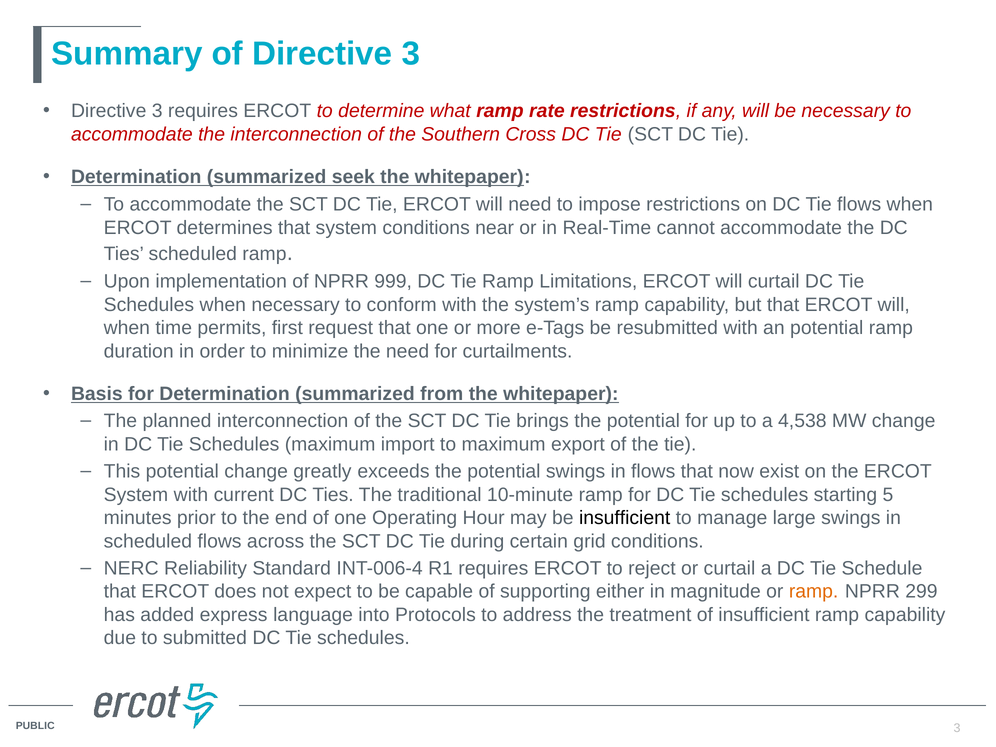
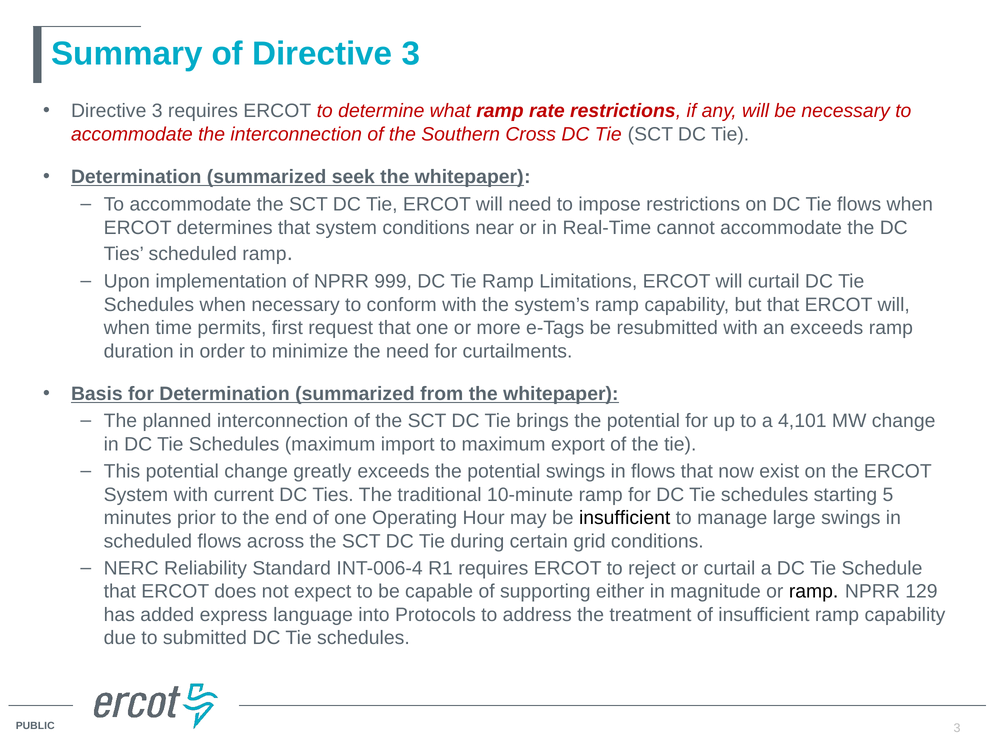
an potential: potential -> exceeds (827, 328)
4,538: 4,538 -> 4,101 (802, 421)
ramp colour: orange -> black (814, 592)
299: 299 -> 129 (921, 592)
